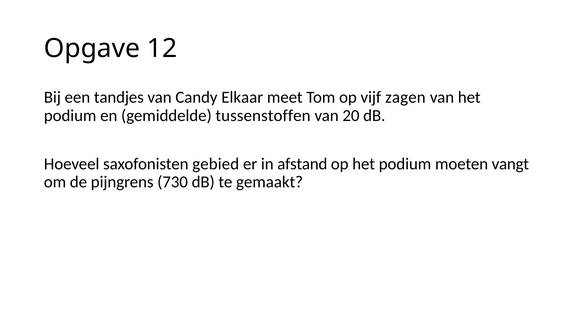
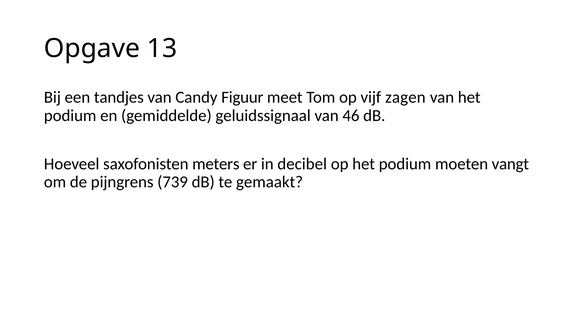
12: 12 -> 13 (162, 48)
Elkaar: Elkaar -> Figuur (242, 97)
tussenstoffen: tussenstoffen -> geluidssignaal (263, 116)
20: 20 -> 46 (351, 116)
gebied: gebied -> meters (216, 164)
afstand: afstand -> decibel (302, 164)
730: 730 -> 739 (173, 182)
